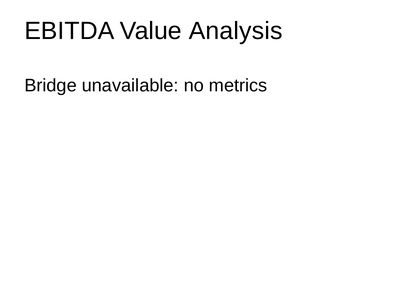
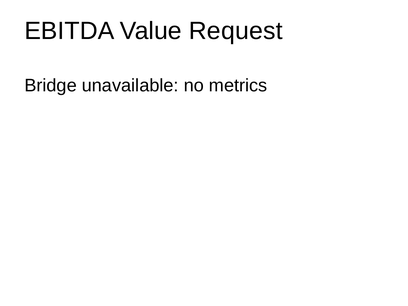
Analysis: Analysis -> Request (236, 31)
